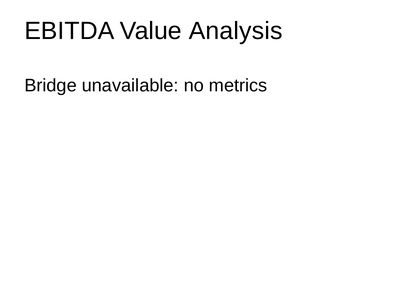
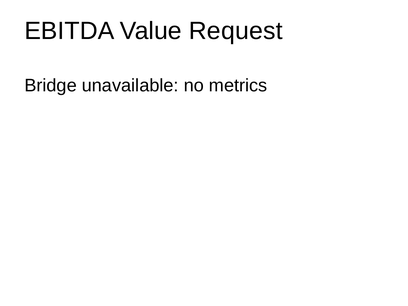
Analysis: Analysis -> Request (236, 31)
